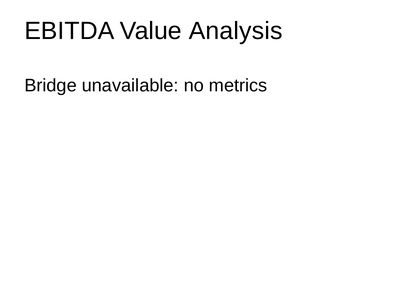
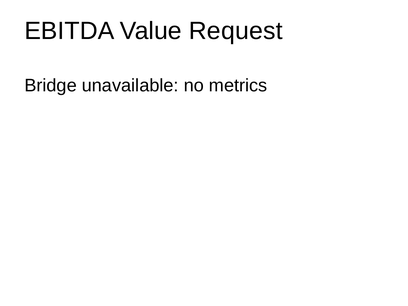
Analysis: Analysis -> Request (236, 31)
